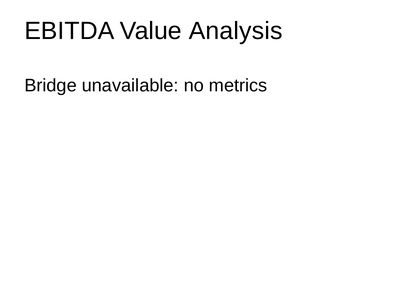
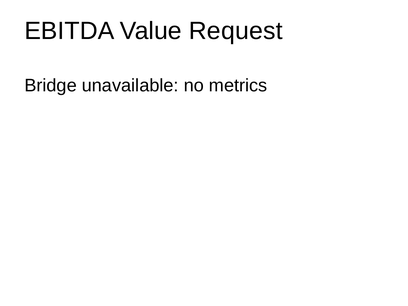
Analysis: Analysis -> Request (236, 31)
